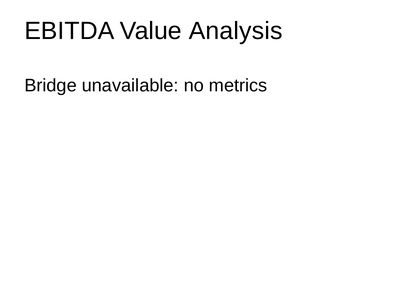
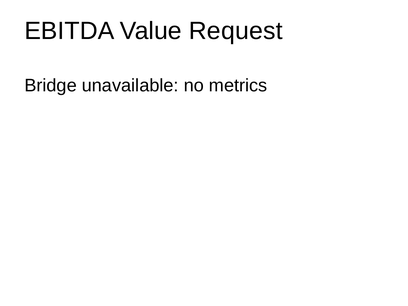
Analysis: Analysis -> Request (236, 31)
